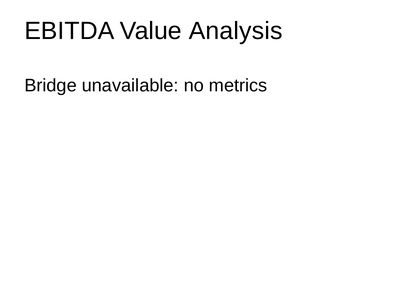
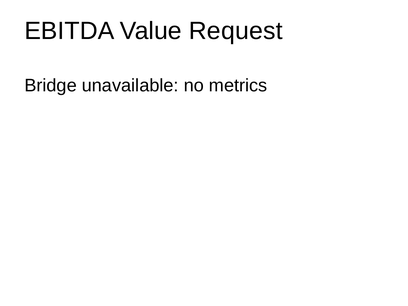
Analysis: Analysis -> Request (236, 31)
